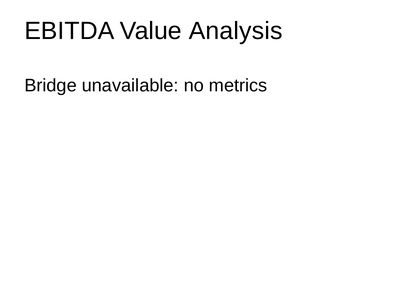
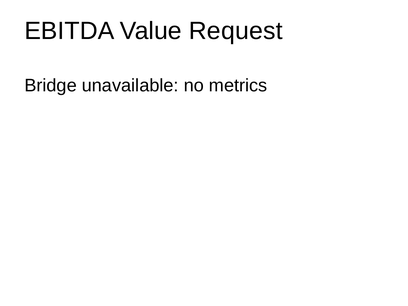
Analysis: Analysis -> Request (236, 31)
